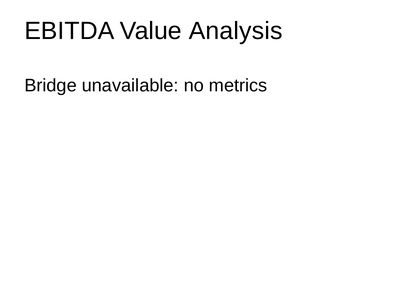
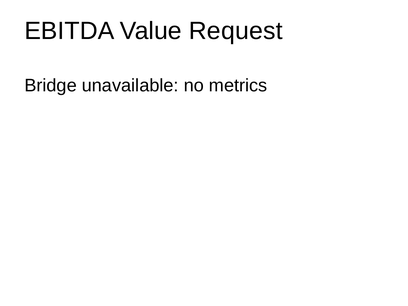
Analysis: Analysis -> Request (236, 31)
